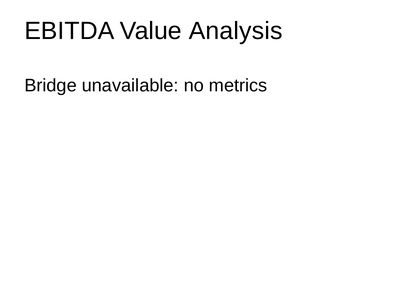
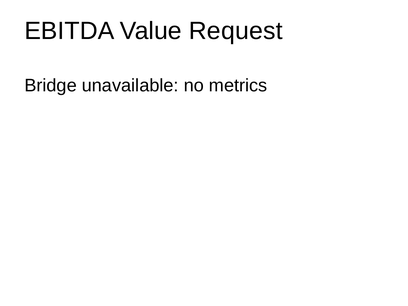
Analysis: Analysis -> Request (236, 31)
